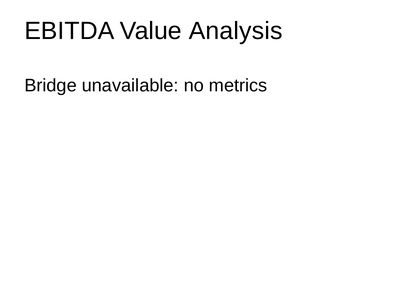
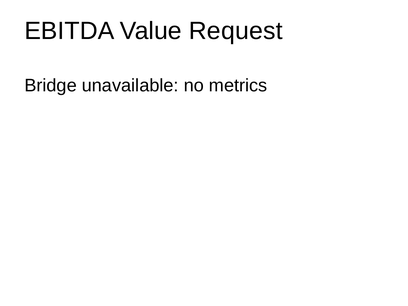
Analysis: Analysis -> Request (236, 31)
